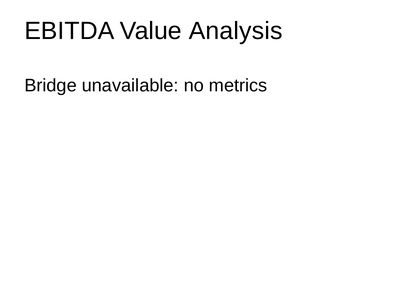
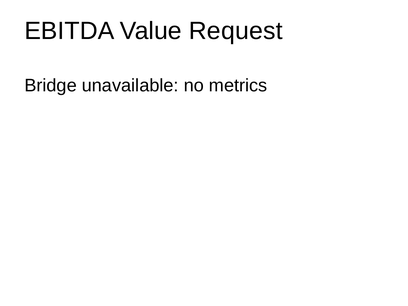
Analysis: Analysis -> Request (236, 31)
